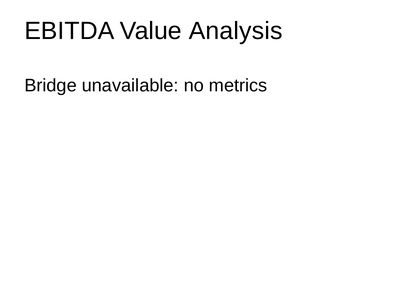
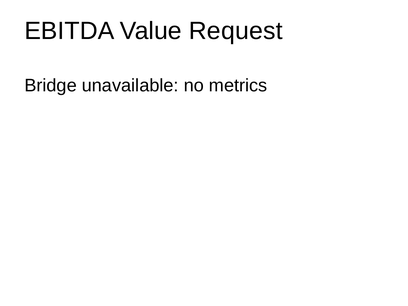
Analysis: Analysis -> Request (236, 31)
